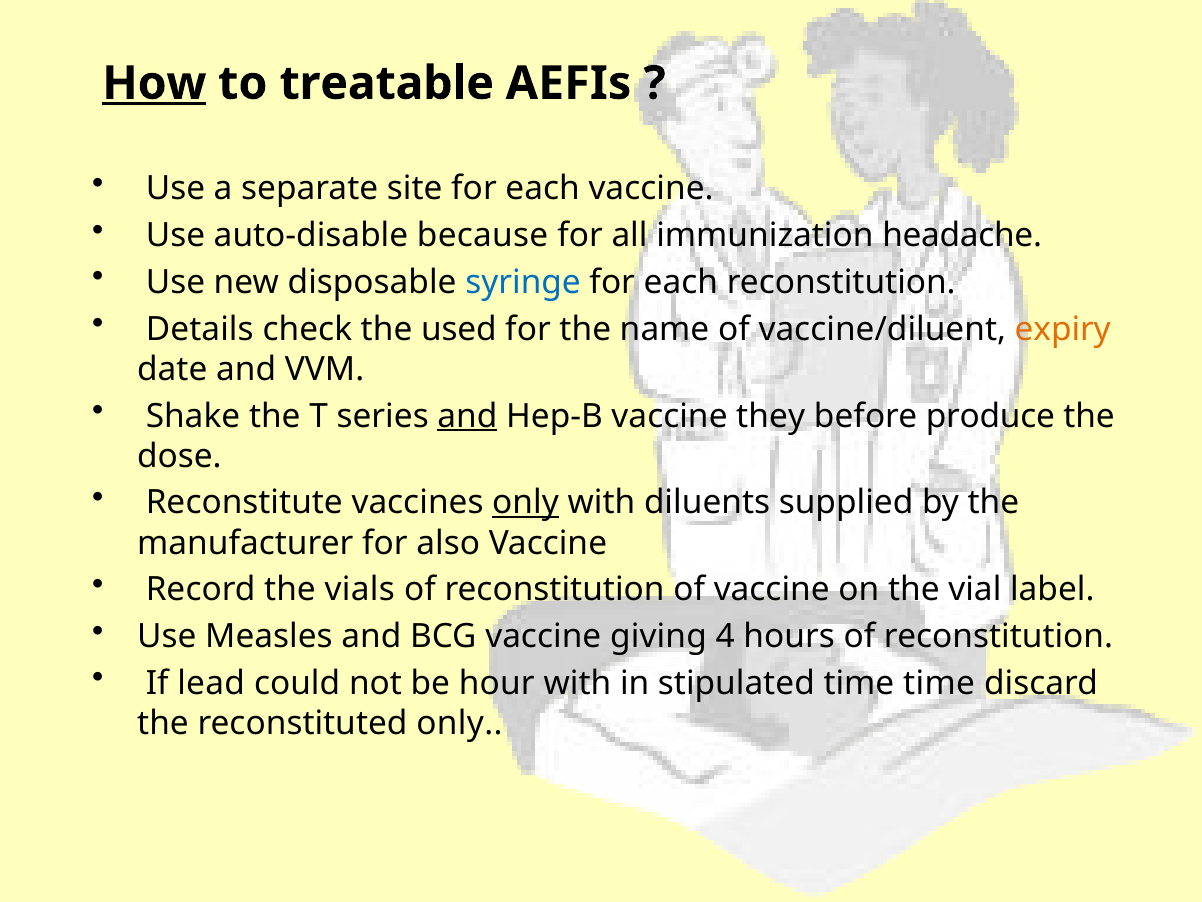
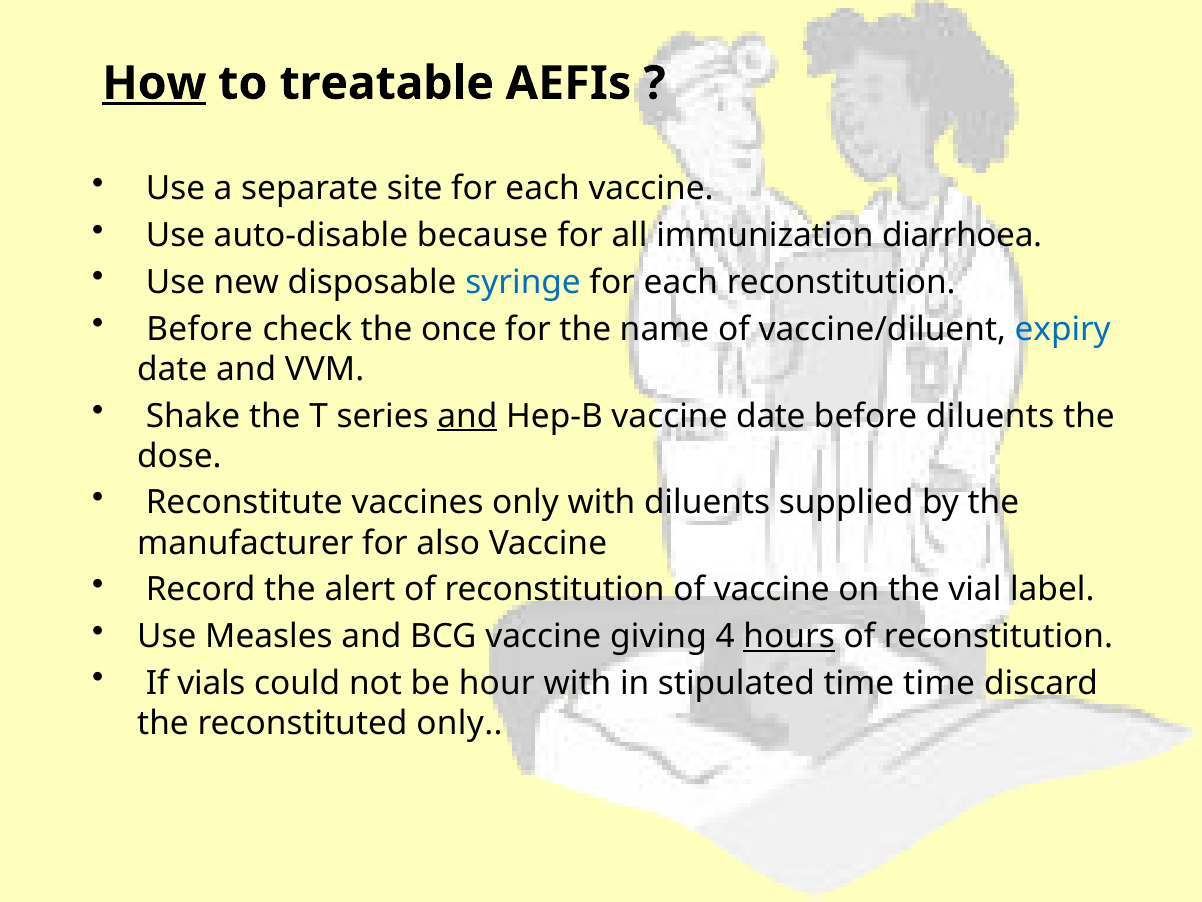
headache: headache -> diarrhoea (962, 235)
Details: Details -> Before (200, 329)
used: used -> once (459, 329)
expiry colour: orange -> blue (1063, 329)
vaccine they: they -> date (771, 416)
before produce: produce -> diluents (990, 416)
only underline: present -> none (526, 503)
vials: vials -> alert (360, 589)
hours underline: none -> present (789, 636)
lead: lead -> vials (211, 683)
